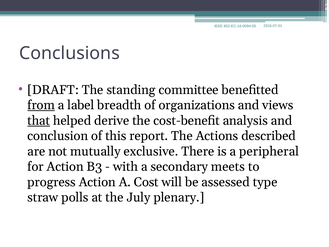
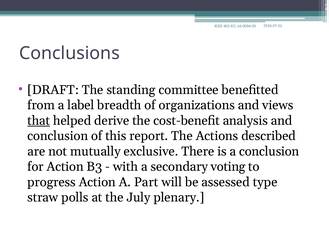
from underline: present -> none (41, 105)
a peripheral: peripheral -> conclusion (269, 151)
meets: meets -> voting (228, 167)
Cost: Cost -> Part (146, 182)
